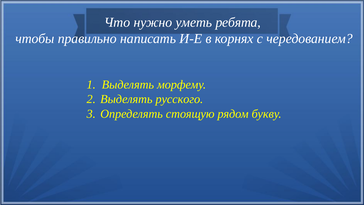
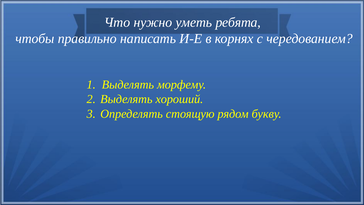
русского: русского -> хороший (179, 99)
